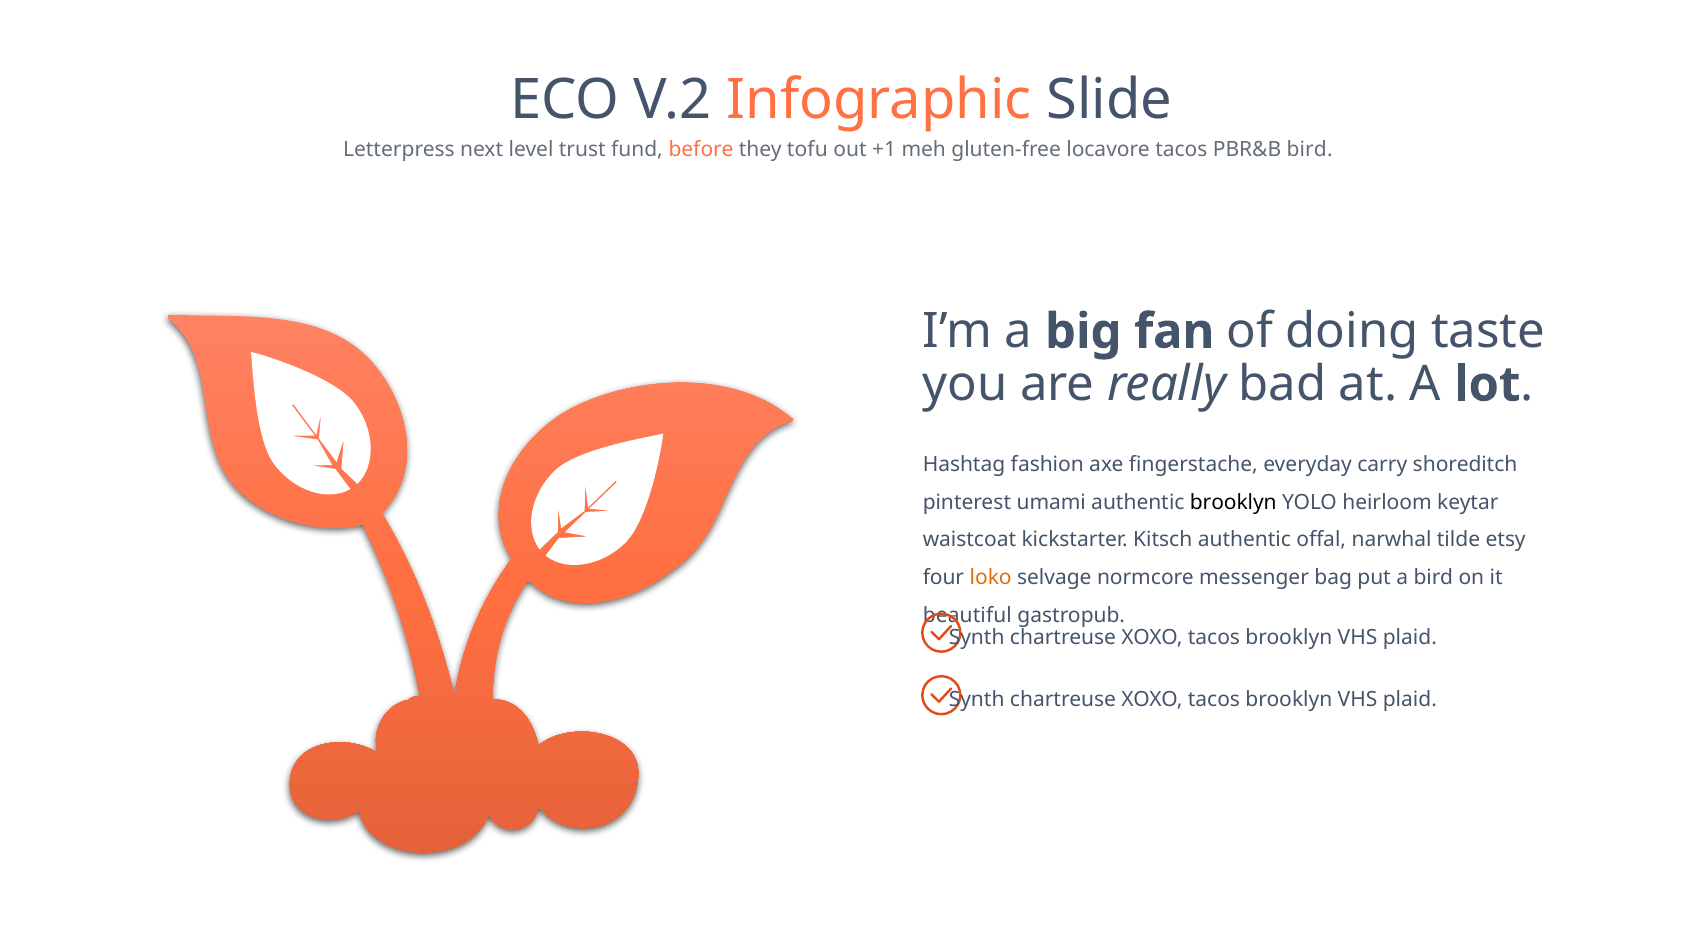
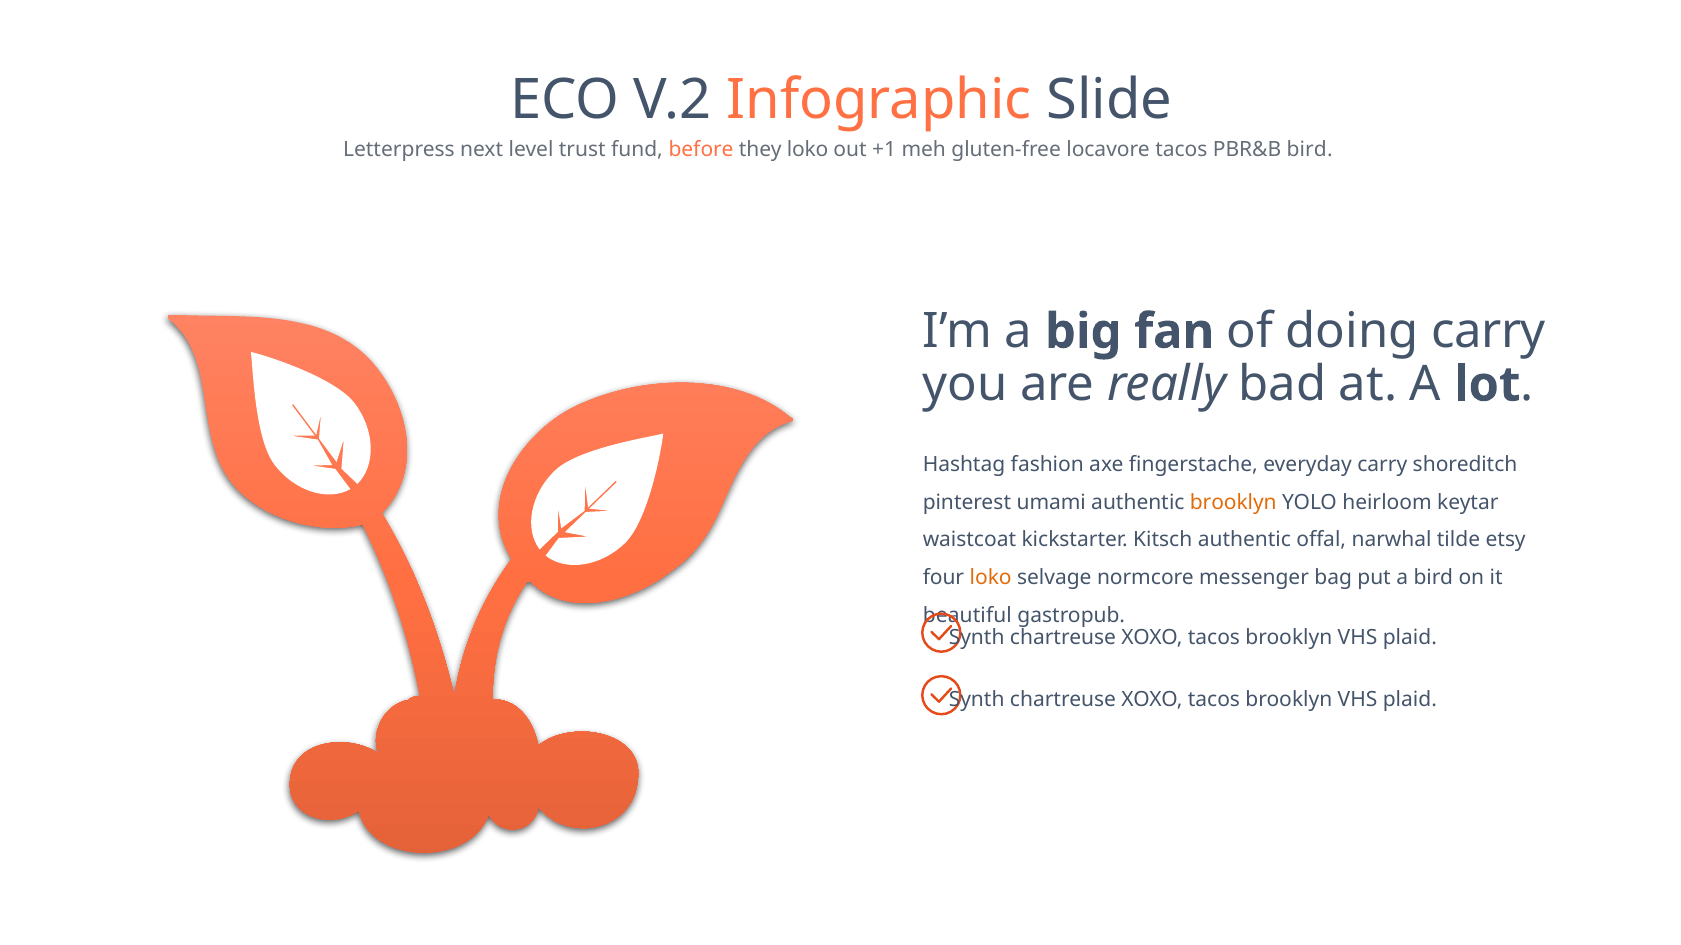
they tofu: tofu -> loko (808, 150)
doing taste: taste -> carry (1489, 332)
brooklyn colour: black -> orange (1233, 502)
